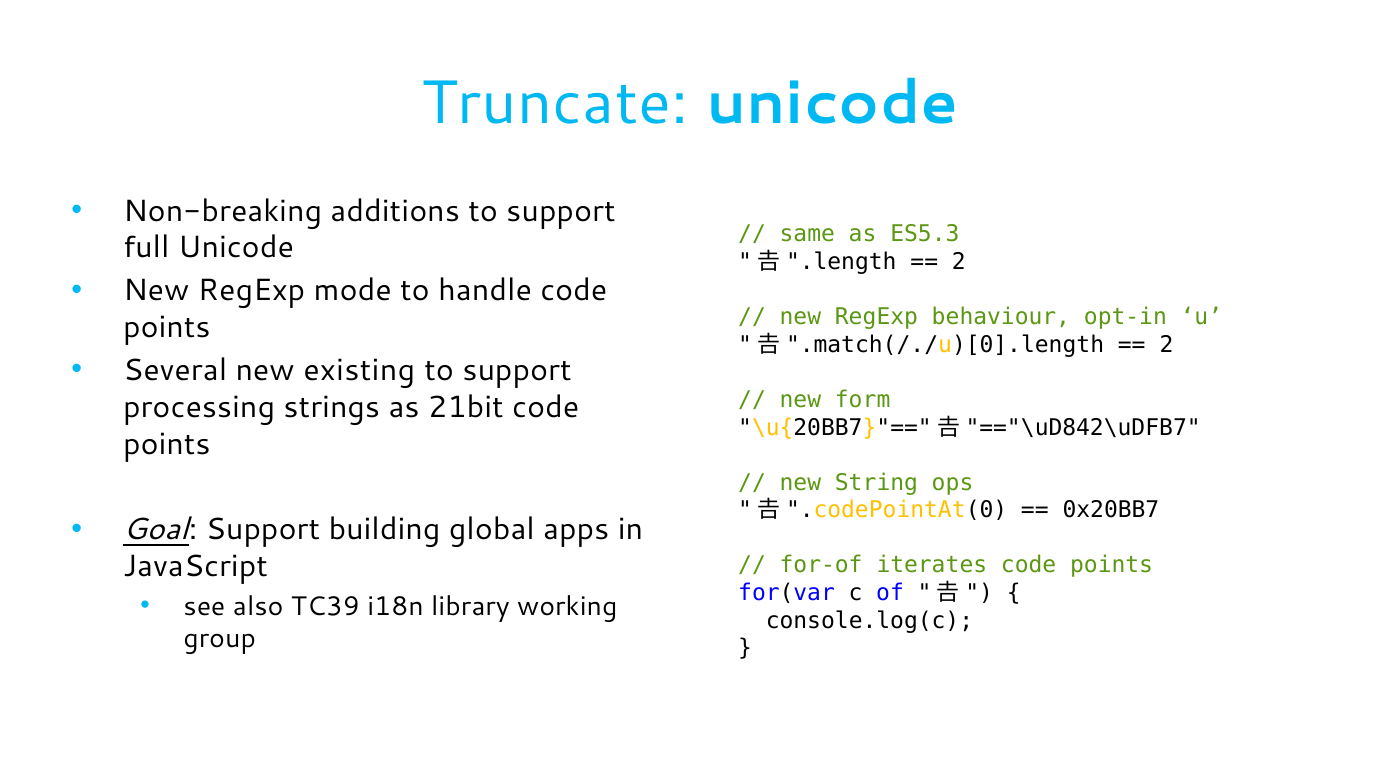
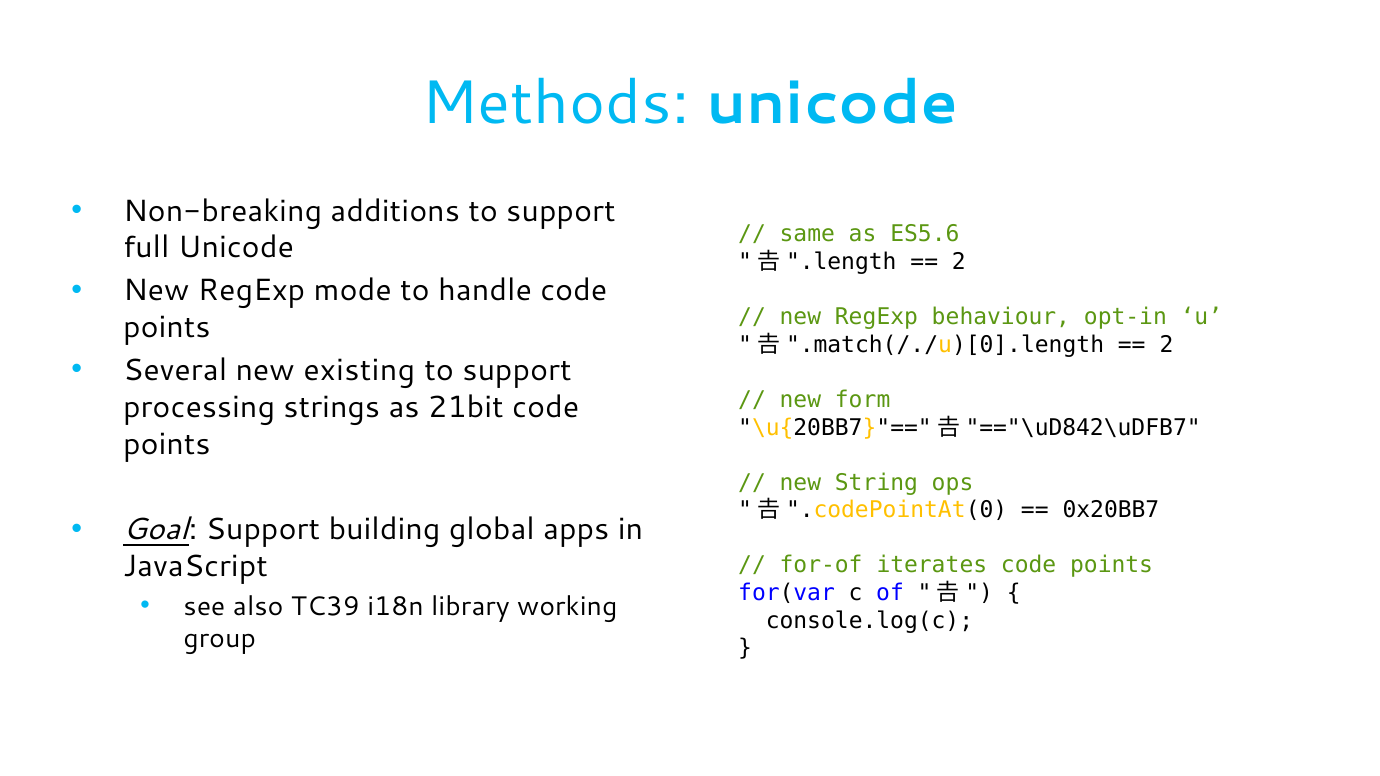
Truncate: Truncate -> Methods (555, 103)
ES5.3: ES5.3 -> ES5.6 (925, 234)
